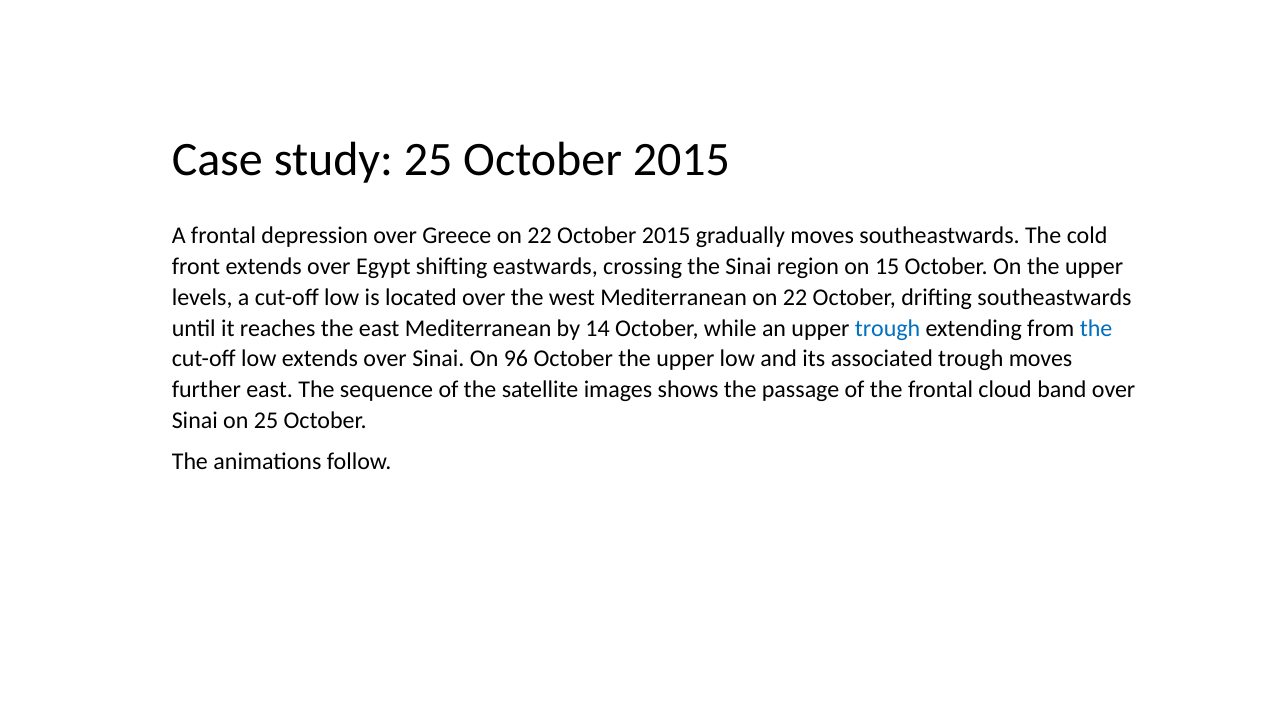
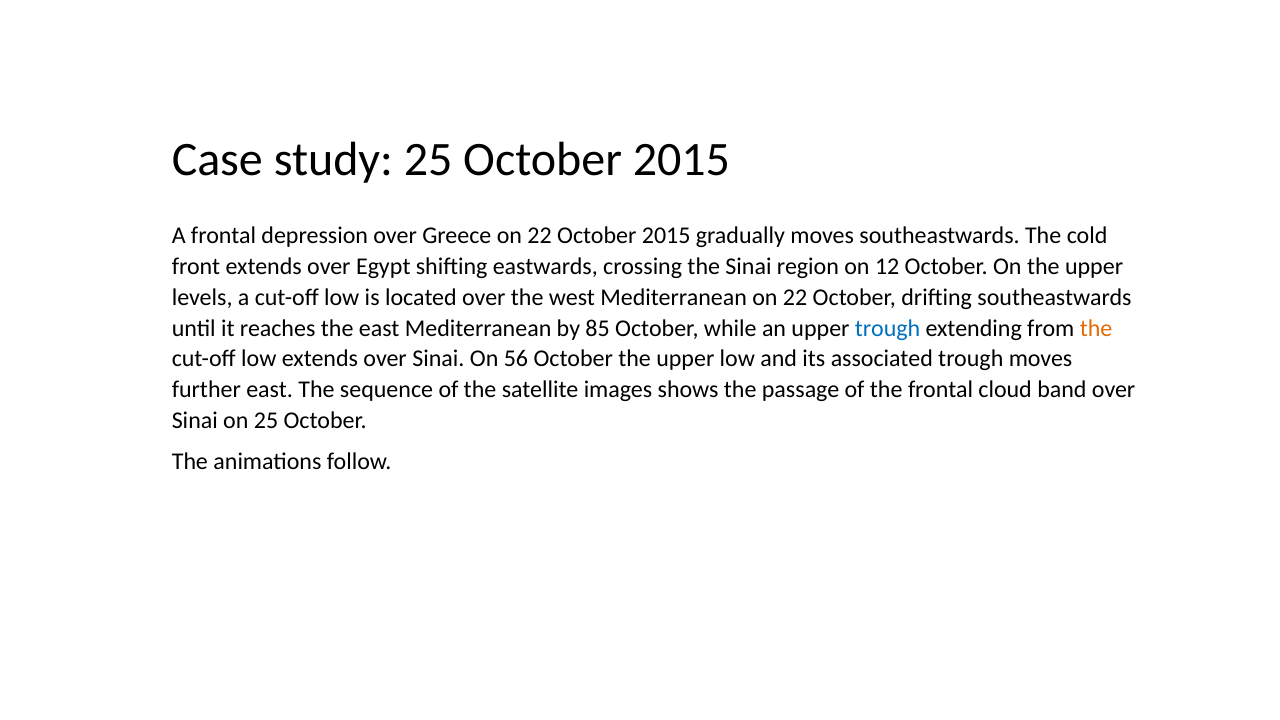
15: 15 -> 12 (887, 267)
14: 14 -> 85 (598, 328)
the colour: blue -> orange (1096, 328)
96: 96 -> 56 (516, 359)
